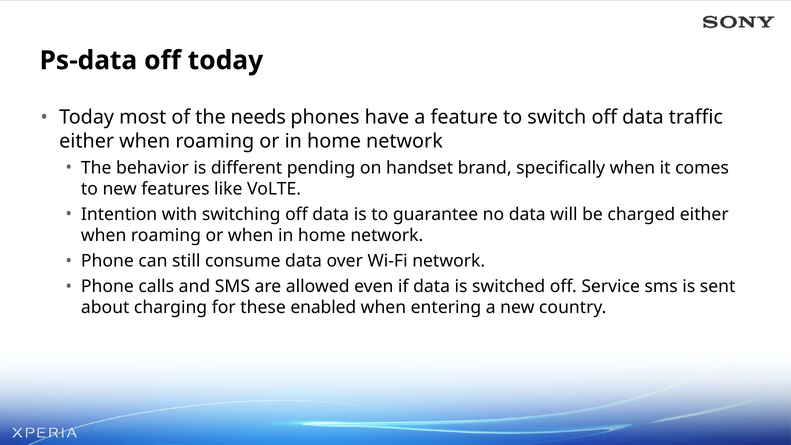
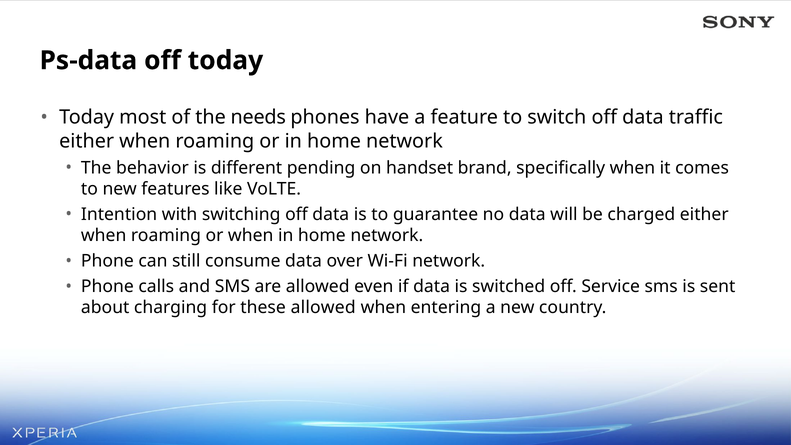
these enabled: enabled -> allowed (323, 308)
